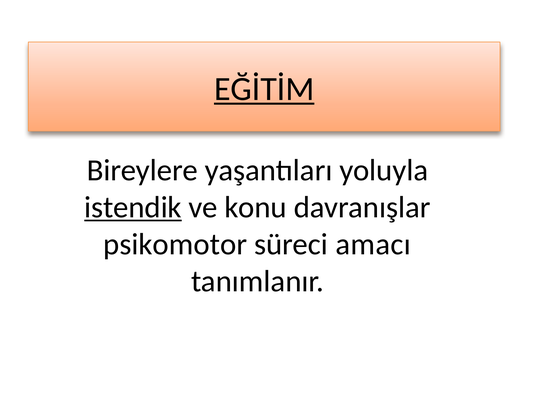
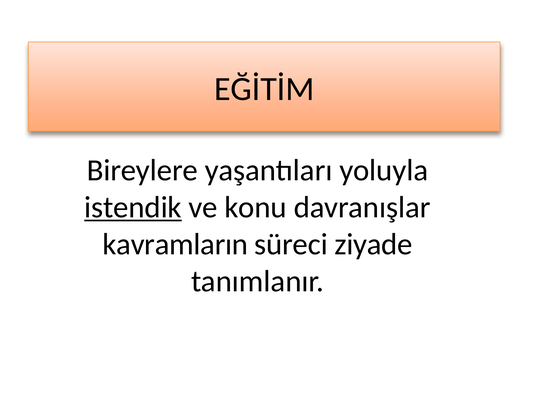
EĞİTİM underline: present -> none (264, 89)
psikomotor: psikomotor -> kavramların (175, 244)
amacı: amacı -> ziyade (374, 244)
